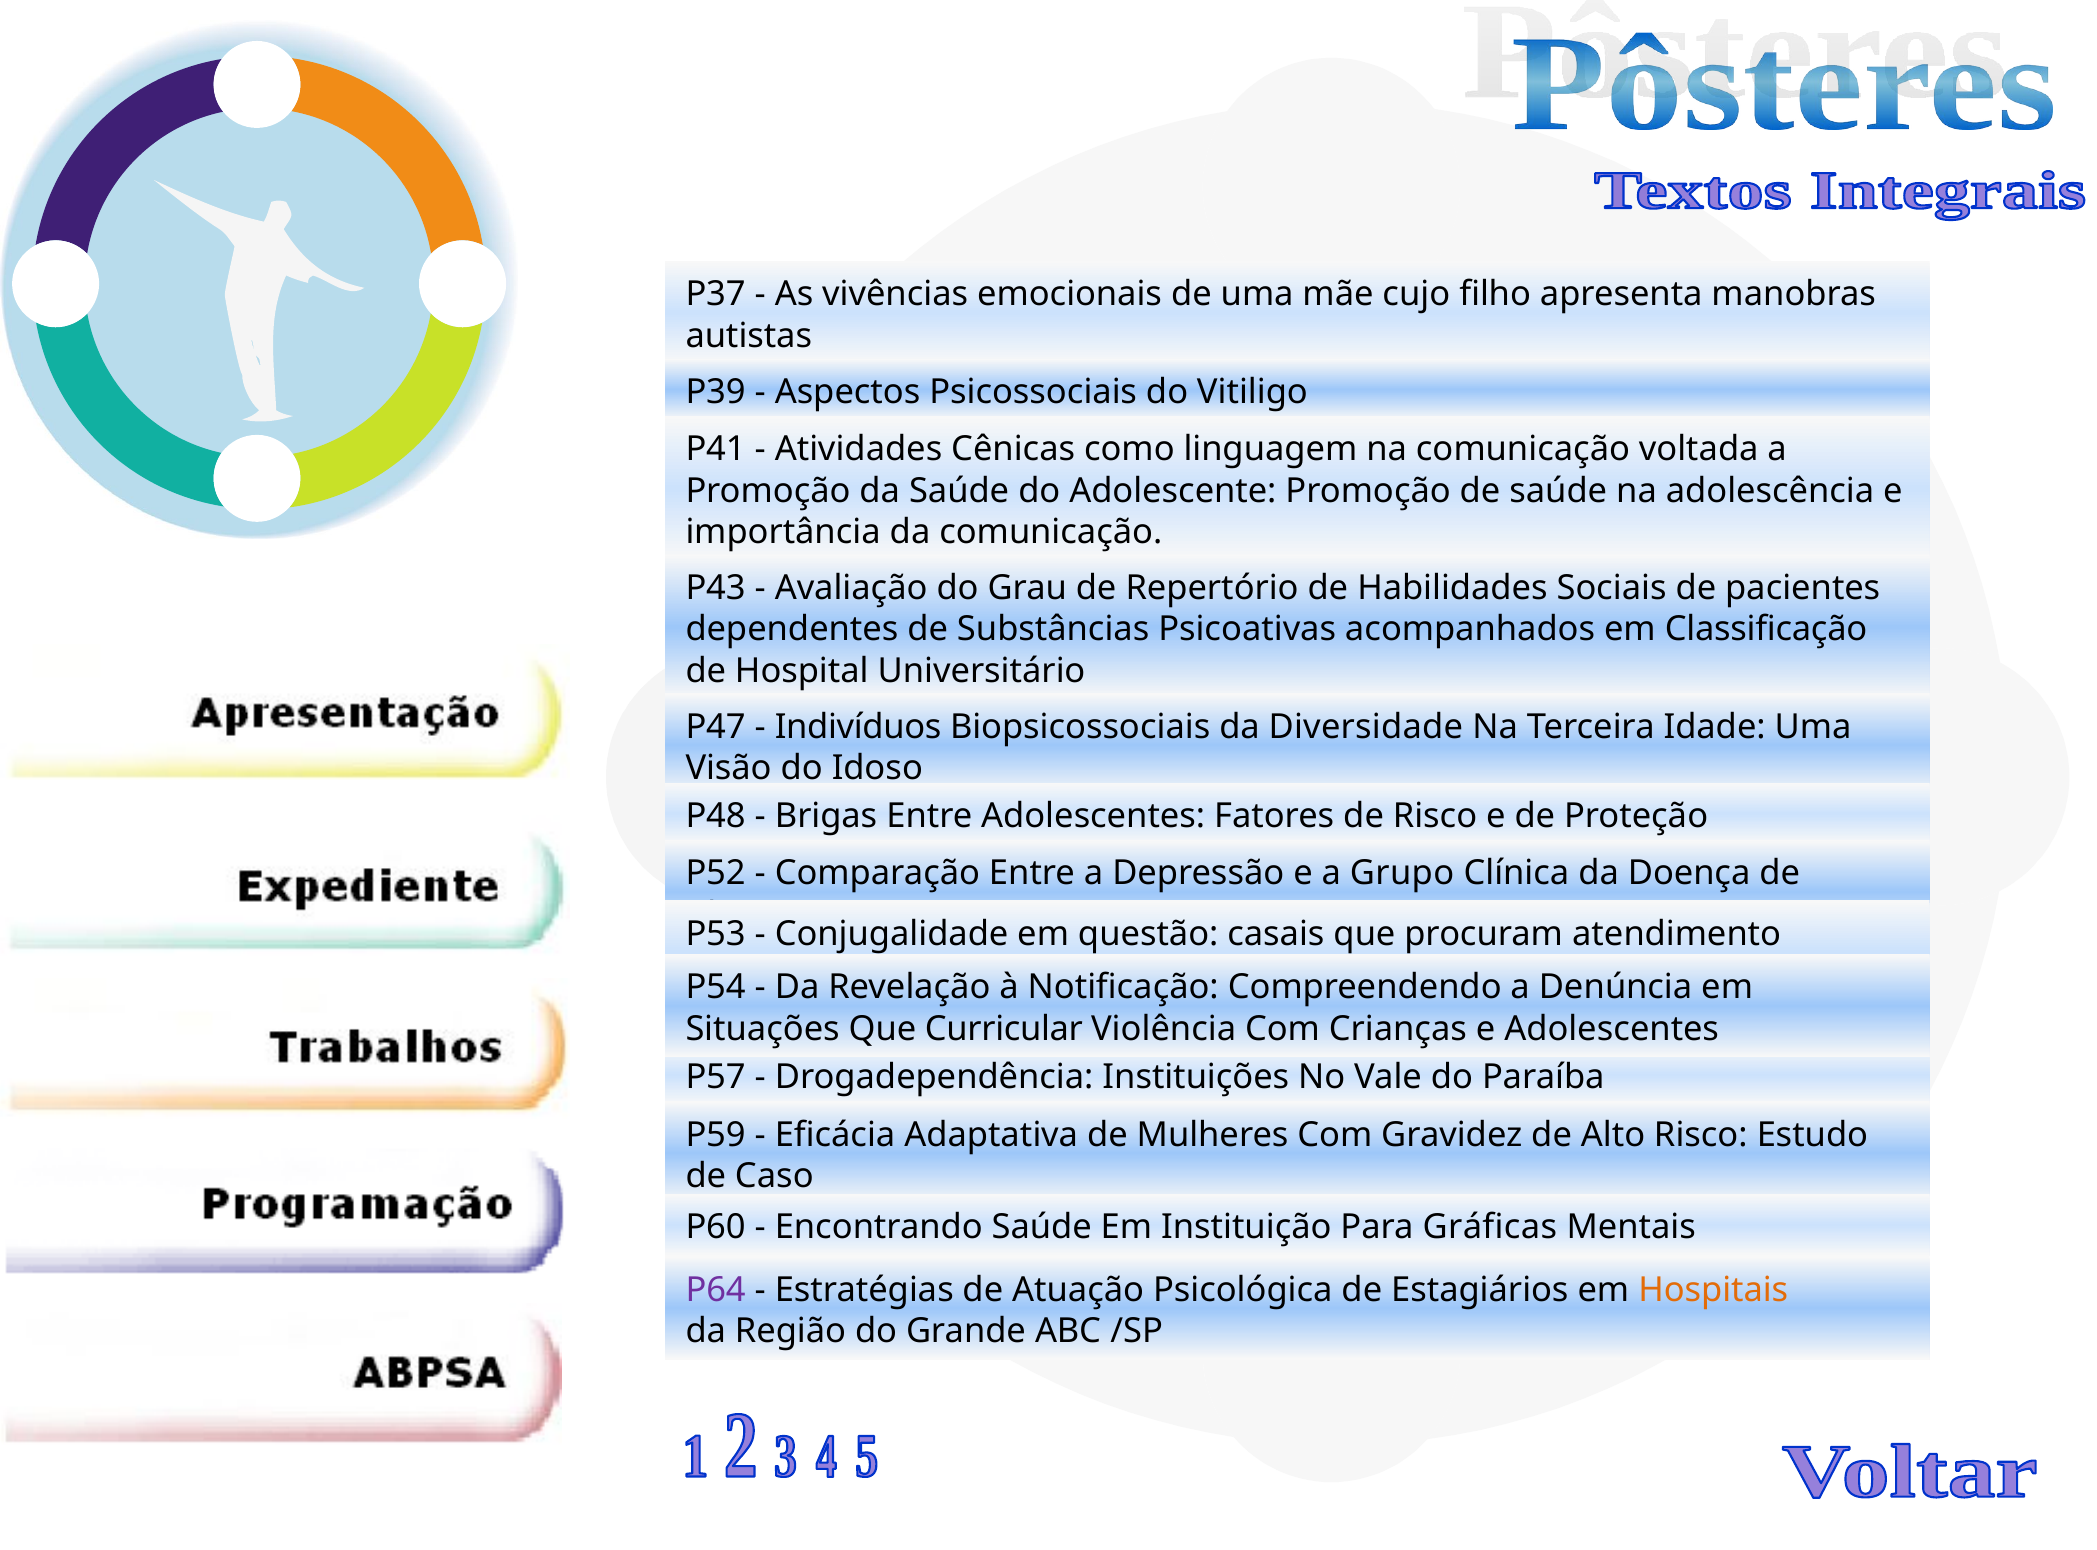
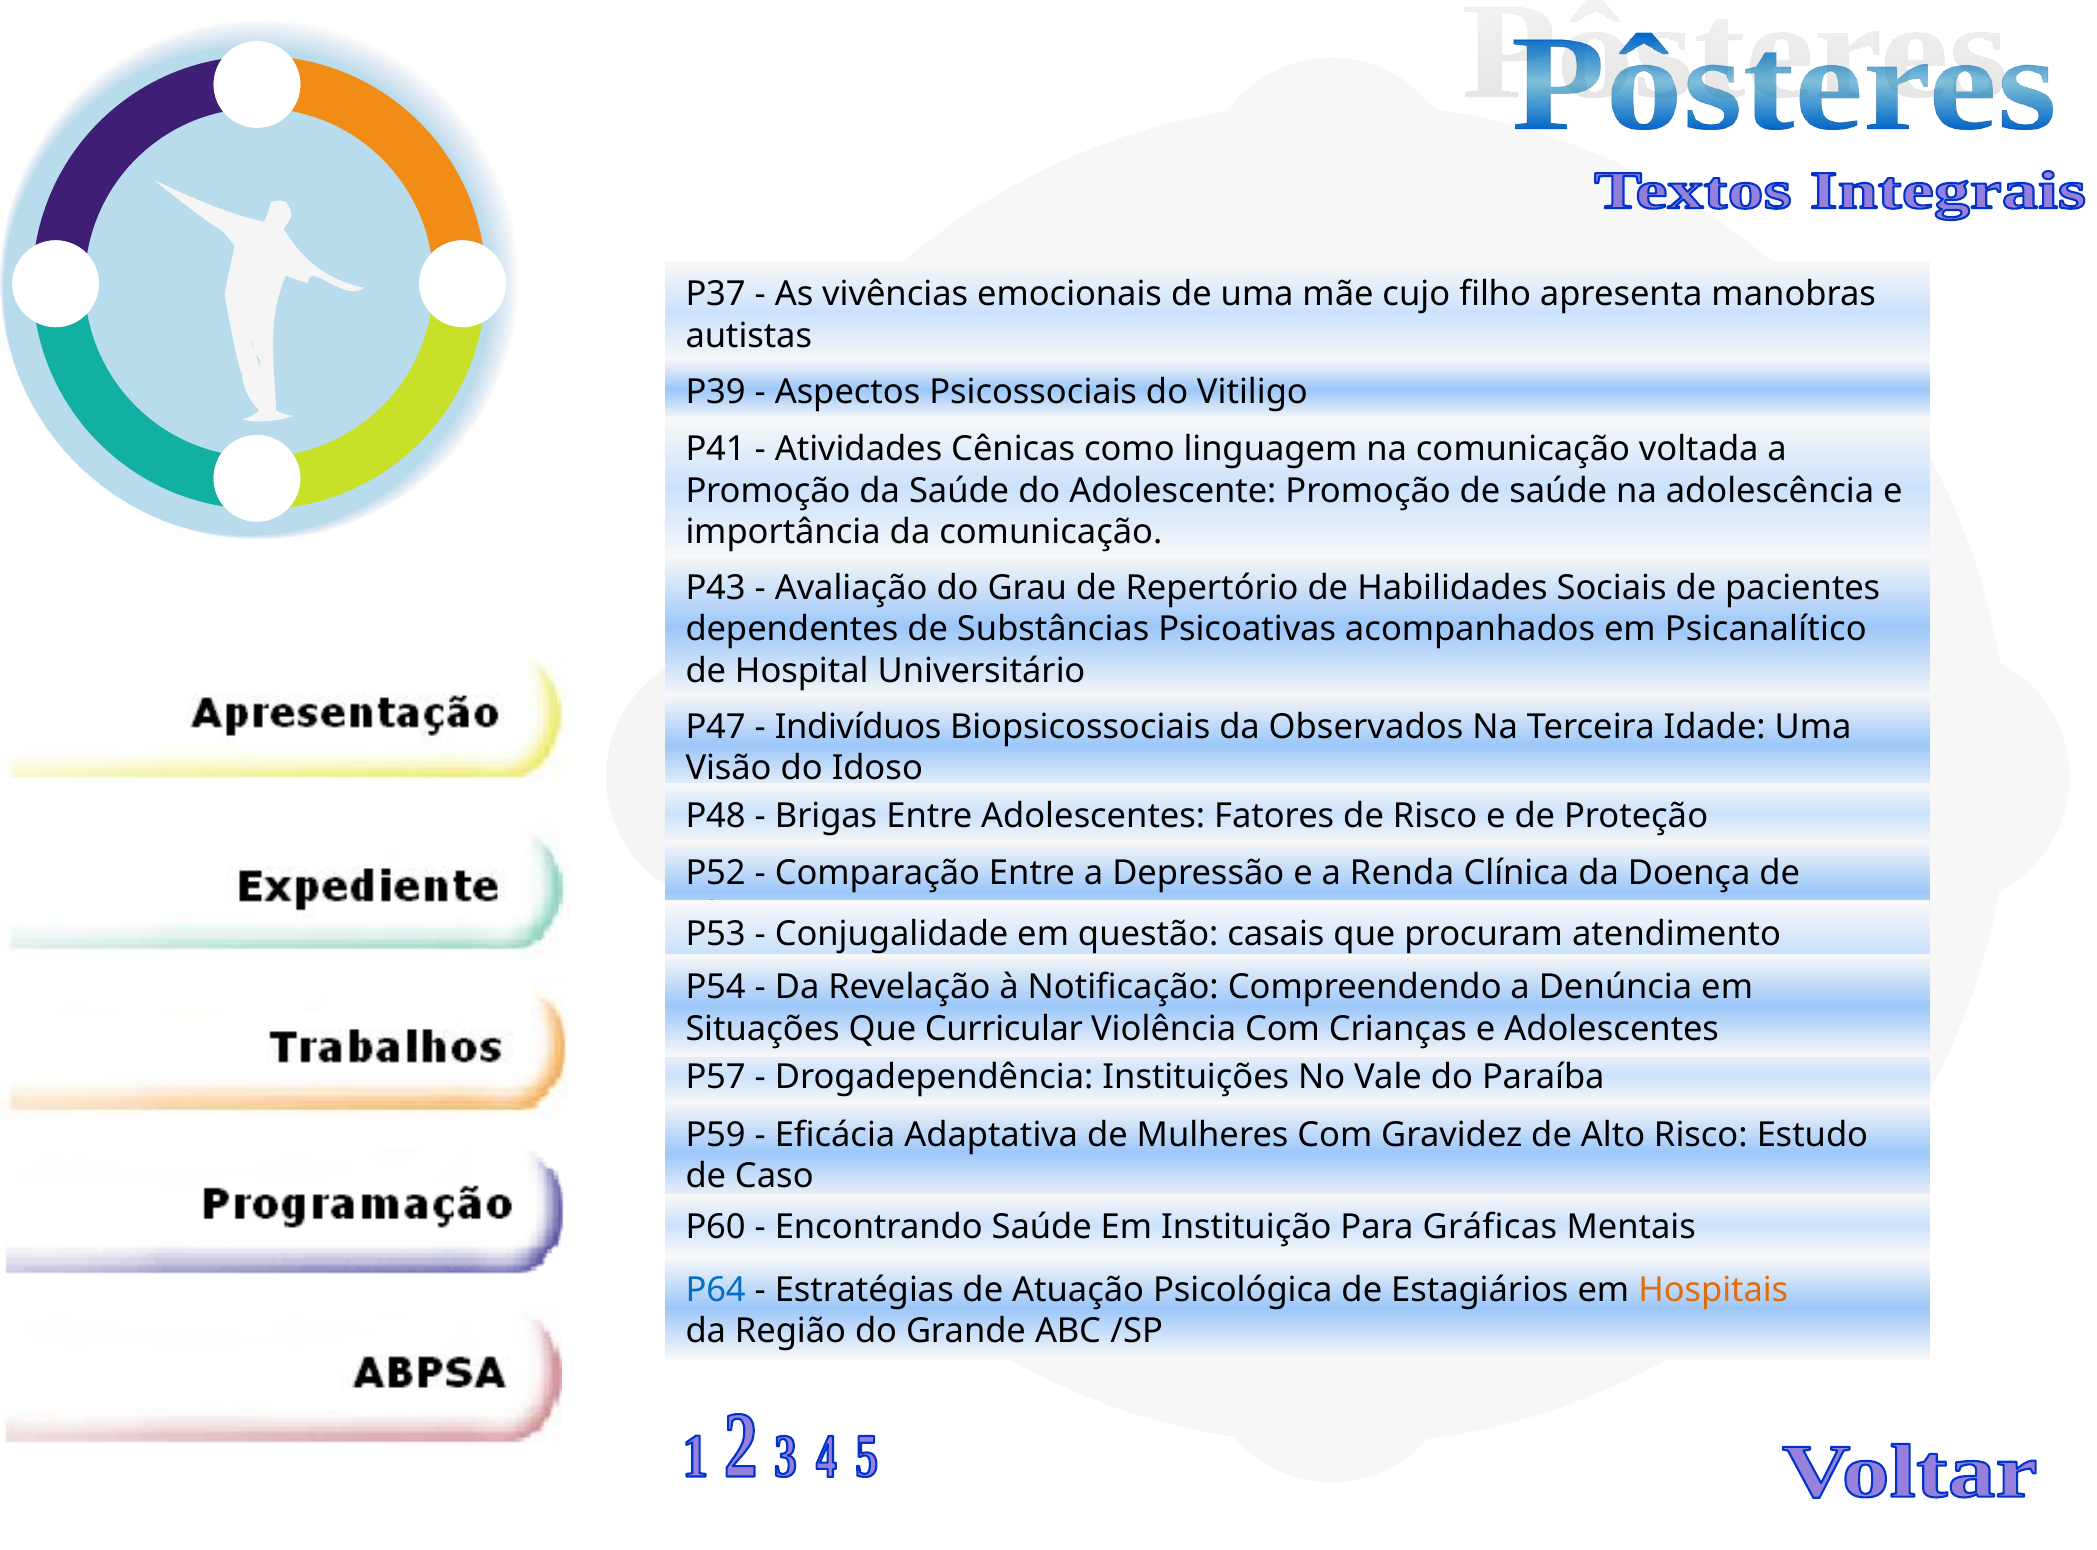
Classificação: Classificação -> Psicanalítico (1766, 629)
Diversidade: Diversidade -> Observados (1366, 727)
Grupo: Grupo -> Renda (1402, 874)
P64 colour: purple -> blue (716, 1290)
